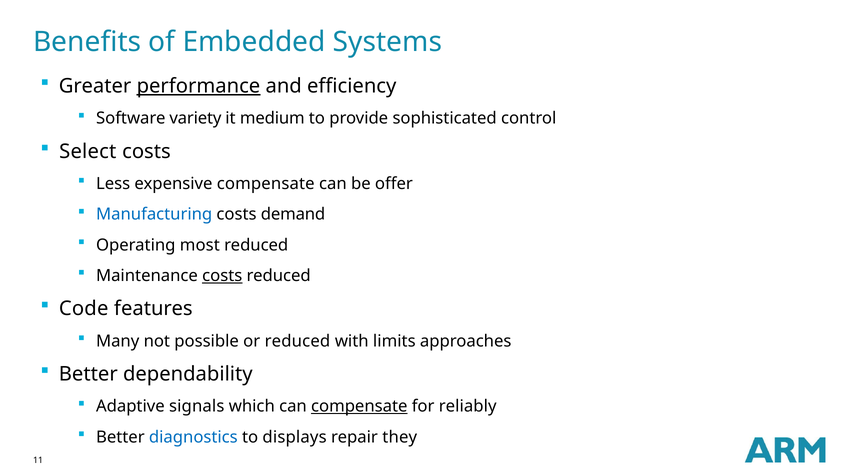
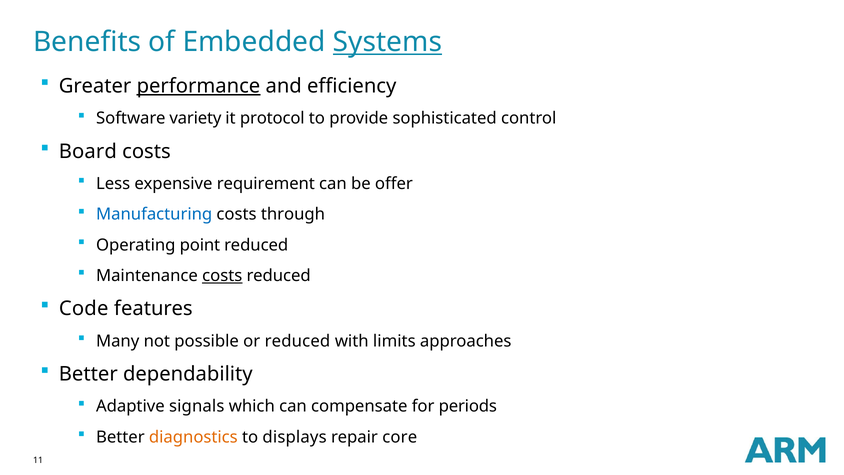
Systems underline: none -> present (387, 42)
medium: medium -> protocol (272, 118)
Select: Select -> Board (88, 151)
expensive compensate: compensate -> requirement (266, 184)
demand: demand -> through (293, 214)
most: most -> point (200, 245)
compensate underline: present -> none (359, 406)
reliably: reliably -> periods (468, 406)
diagnostics colour: blue -> orange (193, 437)
they: they -> core (400, 437)
